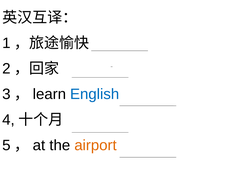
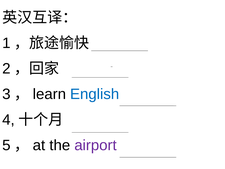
airport colour: orange -> purple (96, 145)
